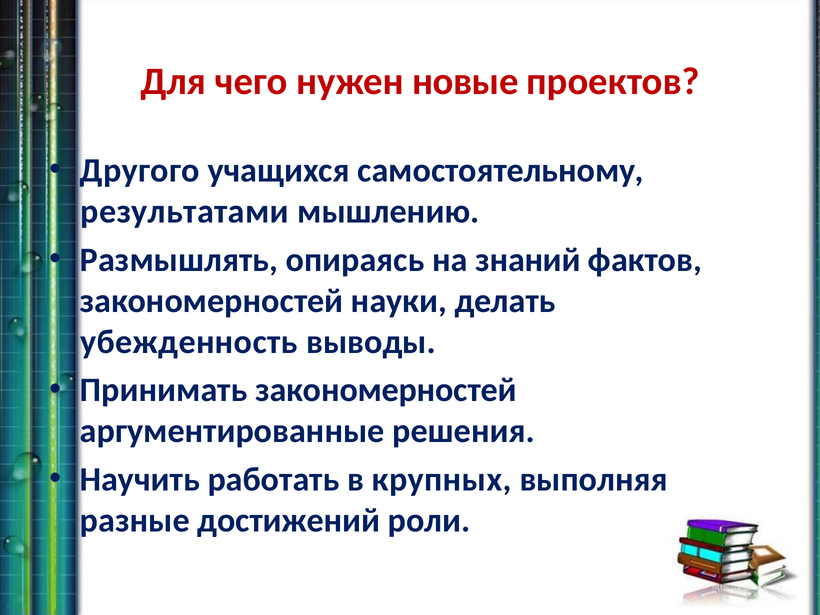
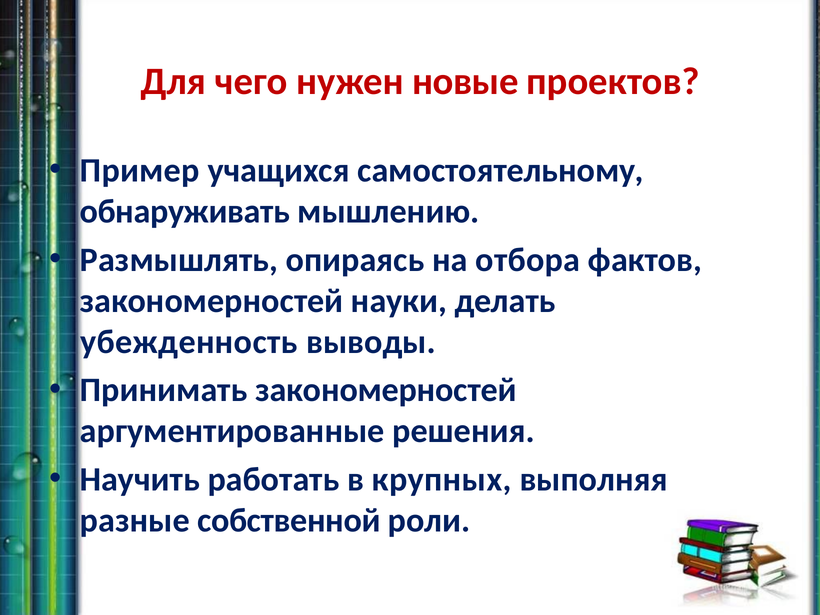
Другого: Другого -> Пример (140, 170)
результатами: результатами -> обнаруживать (185, 211)
знаний: знаний -> отбора (528, 260)
достижений: достижений -> собственной (289, 520)
